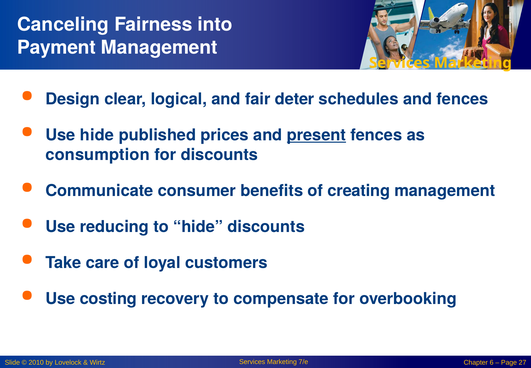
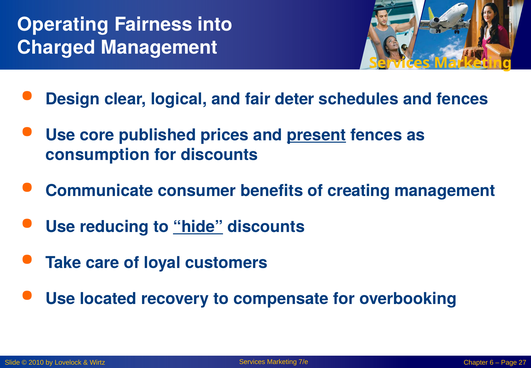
Canceling: Canceling -> Operating (63, 25)
Payment: Payment -> Charged (56, 47)
Use hide: hide -> core (97, 135)
hide underline: none -> present (198, 227)
costing: costing -> located (108, 298)
